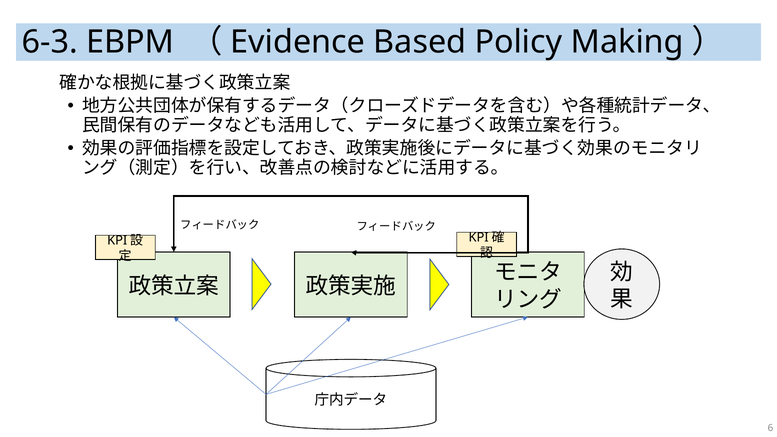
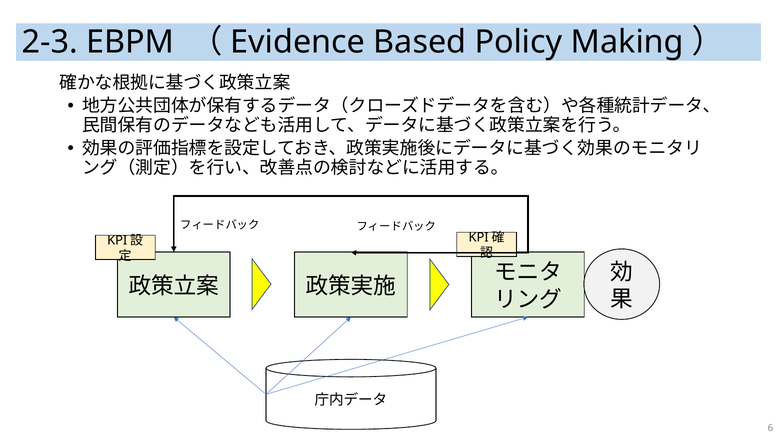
6-3: 6-3 -> 2-3 (50, 42)
